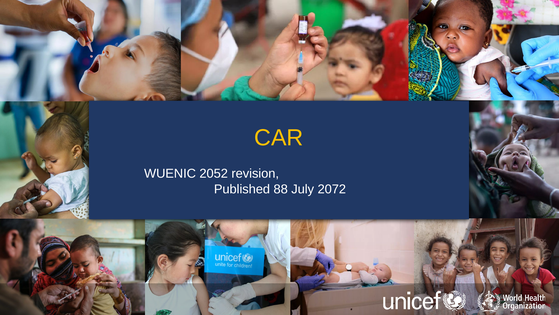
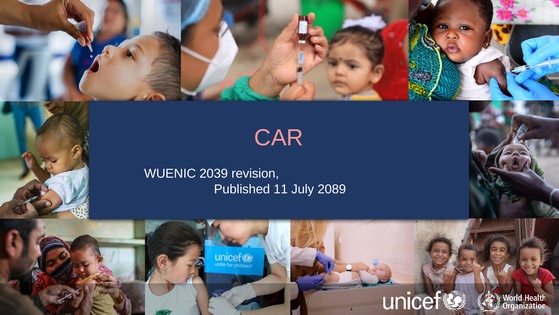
CAR colour: yellow -> pink (279, 138)
2052: 2052 -> 2039 (214, 173)
88: 88 -> 11 (281, 189)
2072: 2072 -> 2089 (332, 189)
